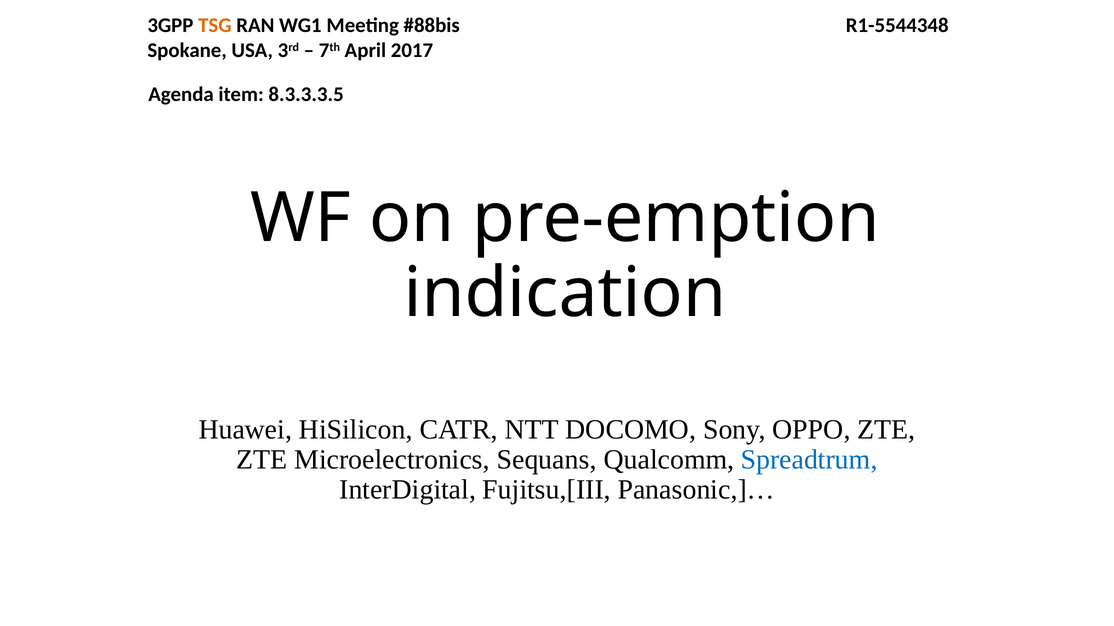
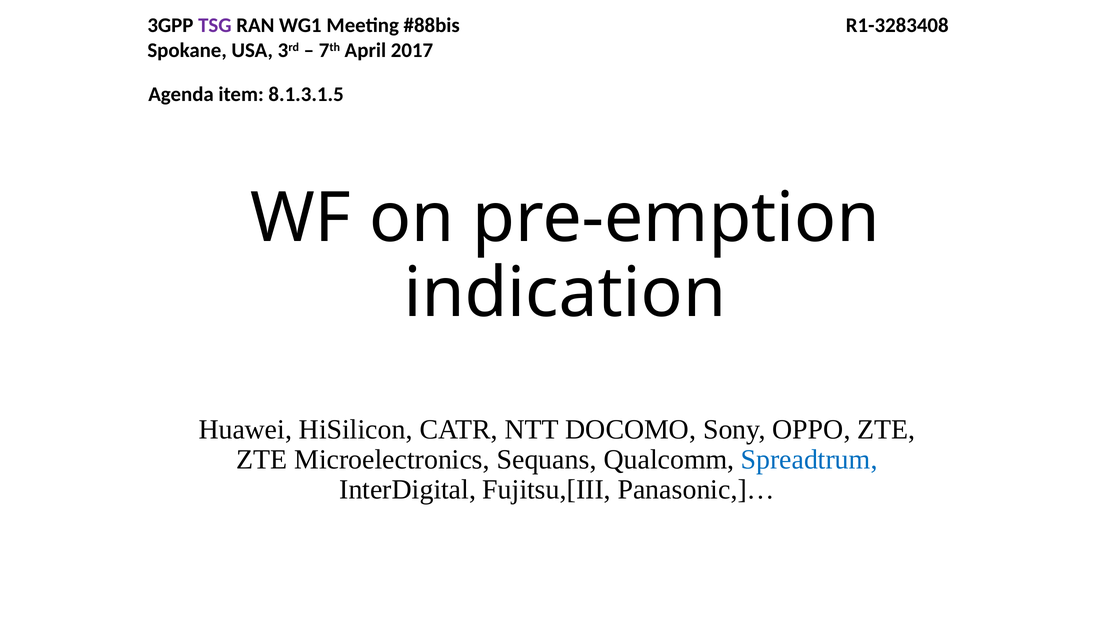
TSG colour: orange -> purple (215, 25)
R1-5544348: R1-5544348 -> R1-3283408 (897, 25)
8.3.3.3.5: 8.3.3.3.5 -> 8.1.3.1.5 (306, 95)
